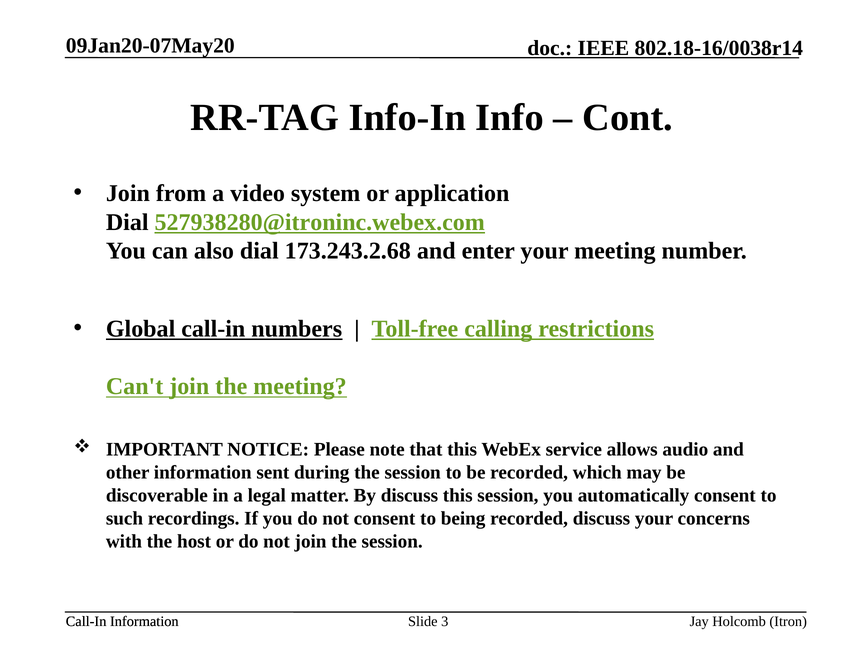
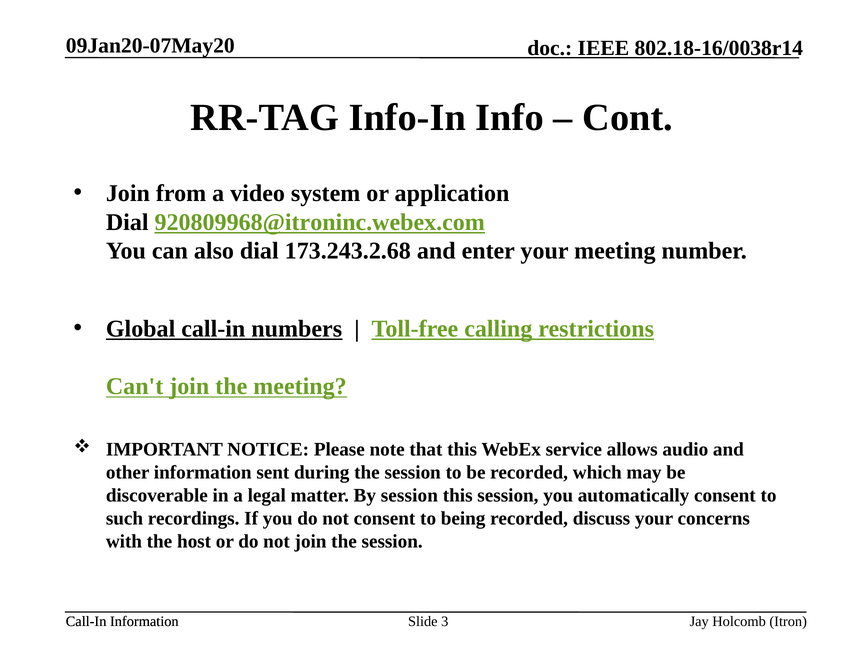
527938280@itroninc.webex.com: 527938280@itroninc.webex.com -> 920809968@itroninc.webex.com (320, 222)
By discuss: discuss -> session (409, 496)
